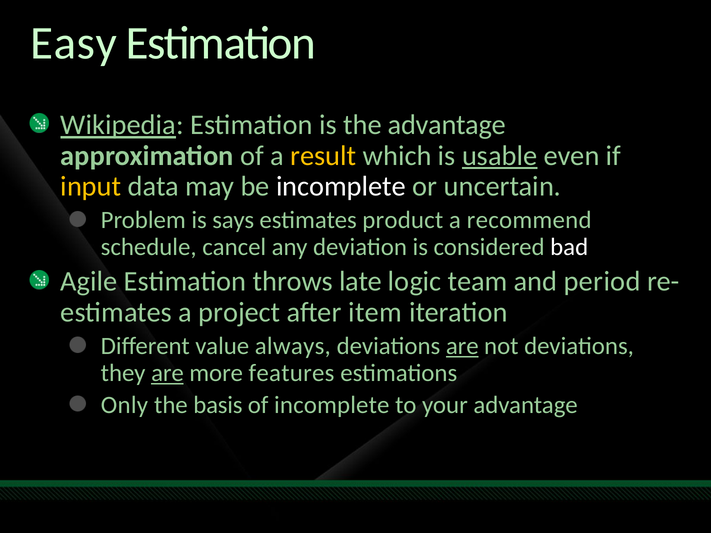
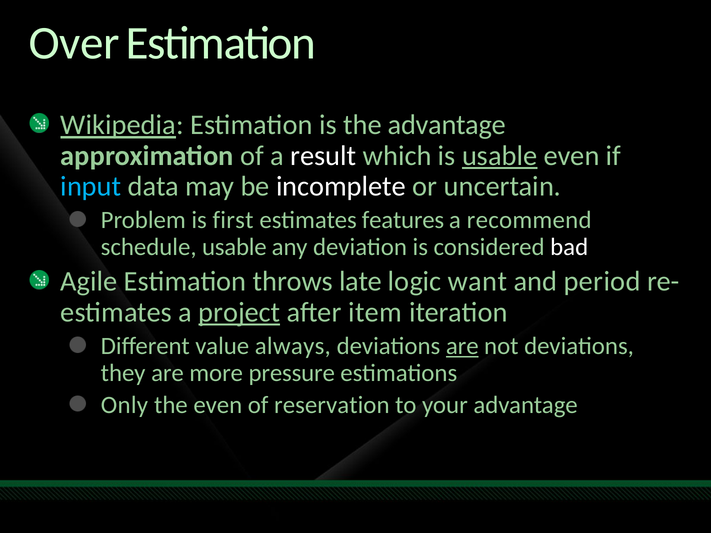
Easy: Easy -> Over (74, 43)
result colour: yellow -> white (323, 156)
input colour: yellow -> light blue (91, 187)
says: says -> first (233, 220)
product: product -> features (403, 220)
schedule cancel: cancel -> usable (234, 247)
team: team -> want (477, 282)
project underline: none -> present (239, 312)
are underline: present -> none (167, 373)
features: features -> pressure (292, 373)
the basis: basis -> even (218, 405)
of incomplete: incomplete -> reservation (332, 405)
